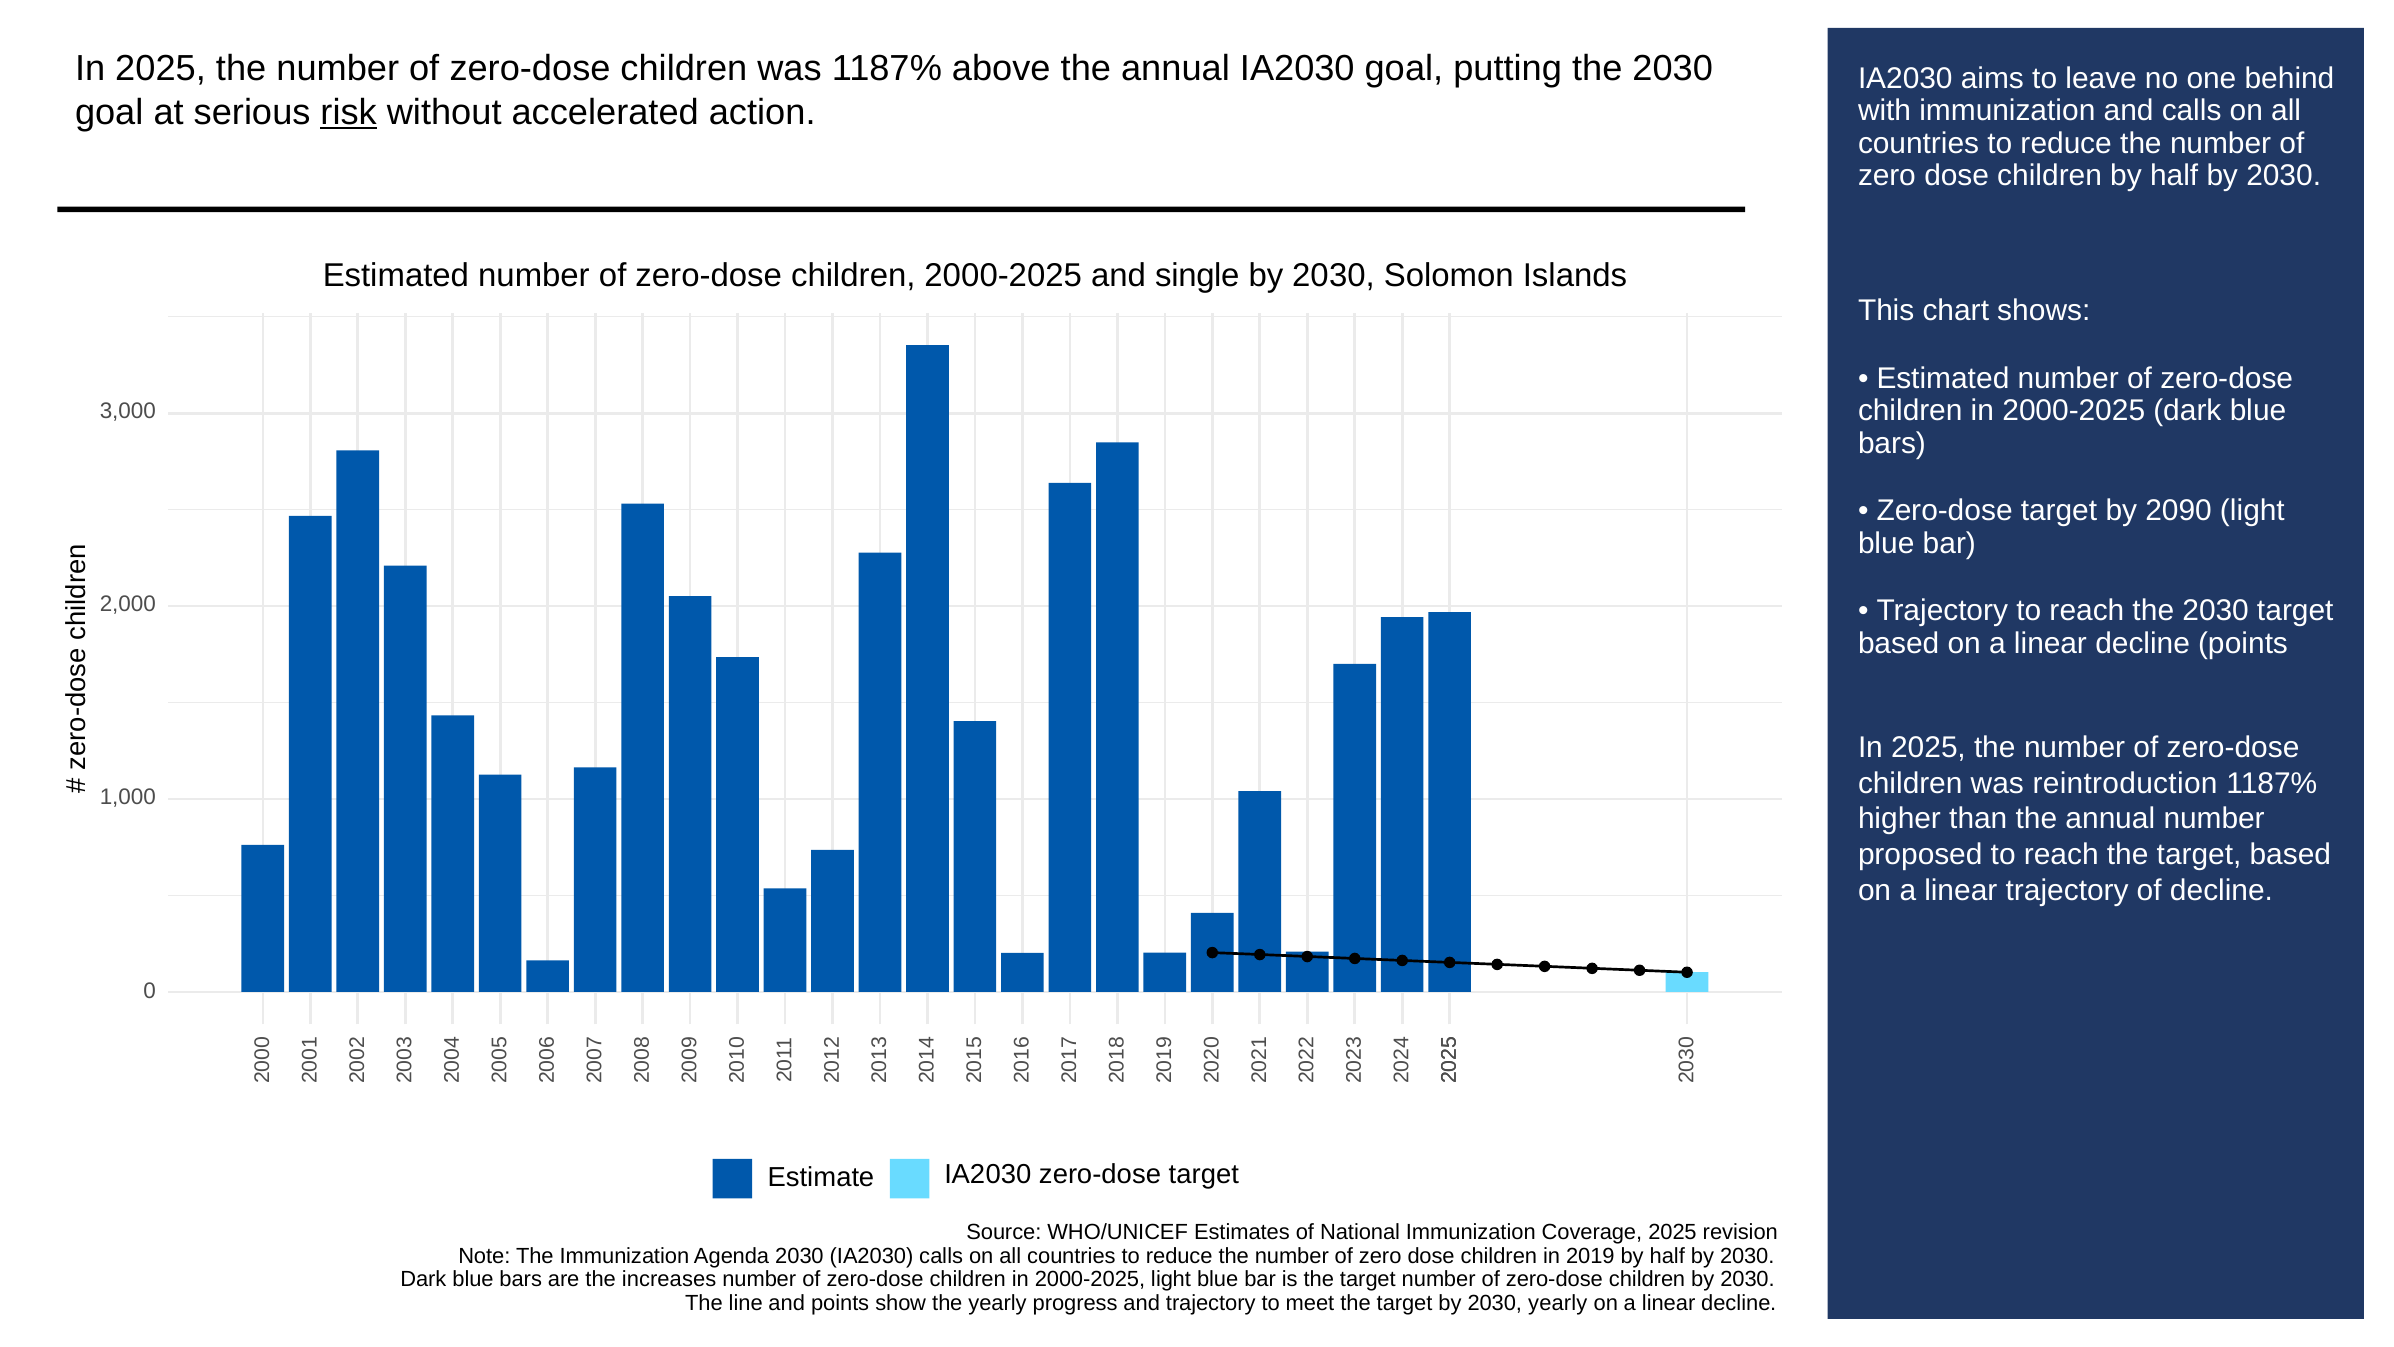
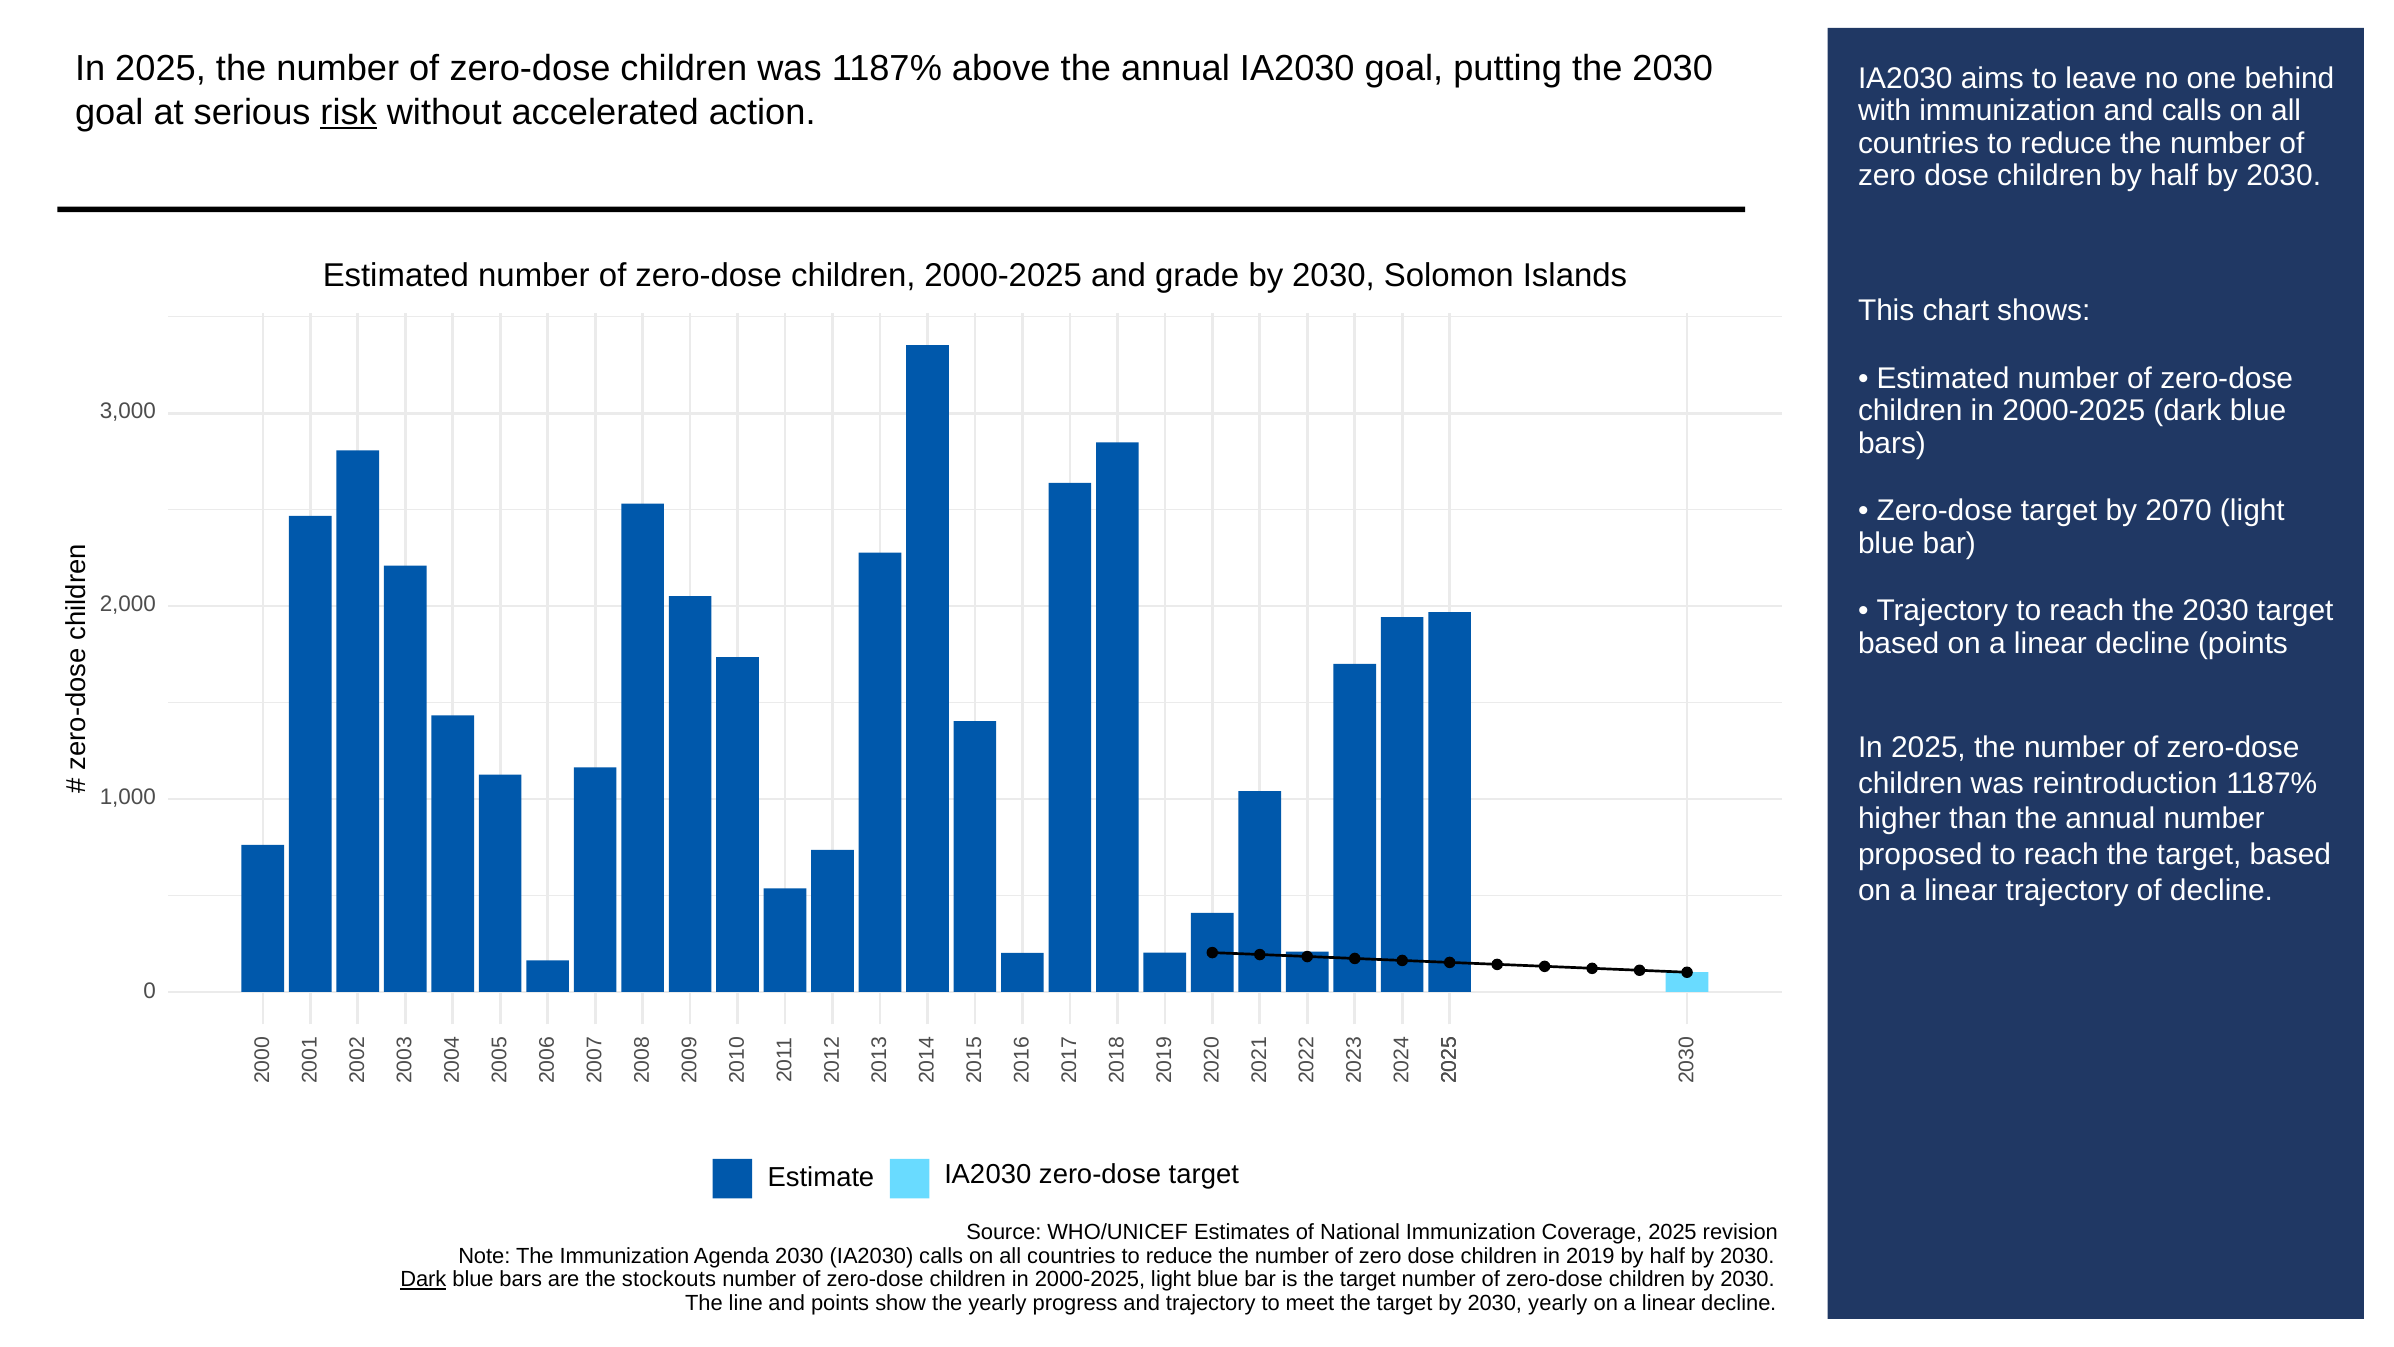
single: single -> grade (1197, 276)
2090: 2090 -> 2070 (2179, 511)
Dark underline: none -> present (423, 1279)
increases: increases -> stockouts (669, 1279)
